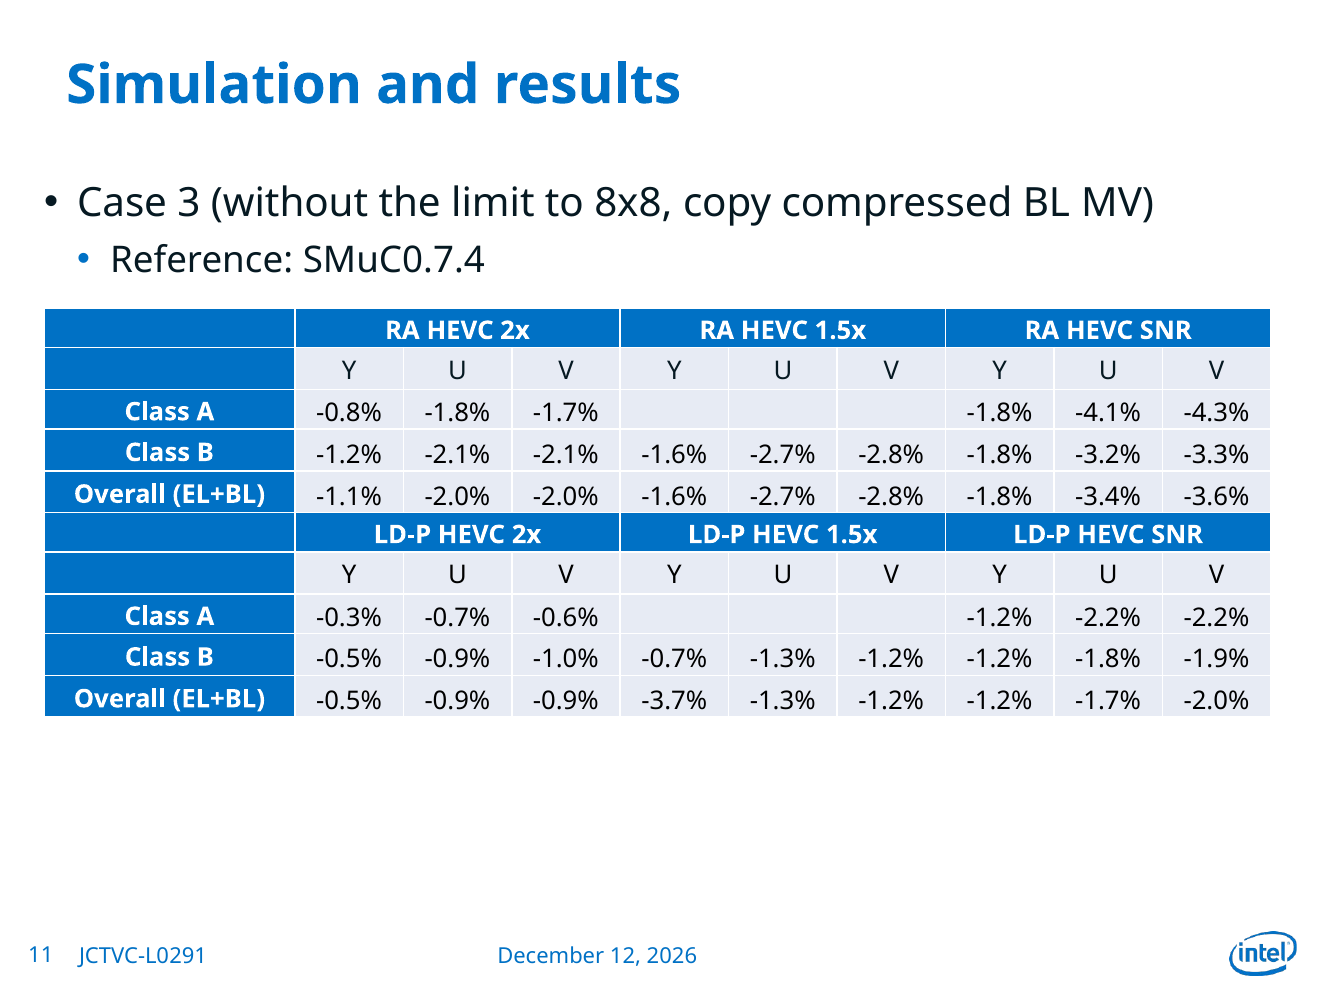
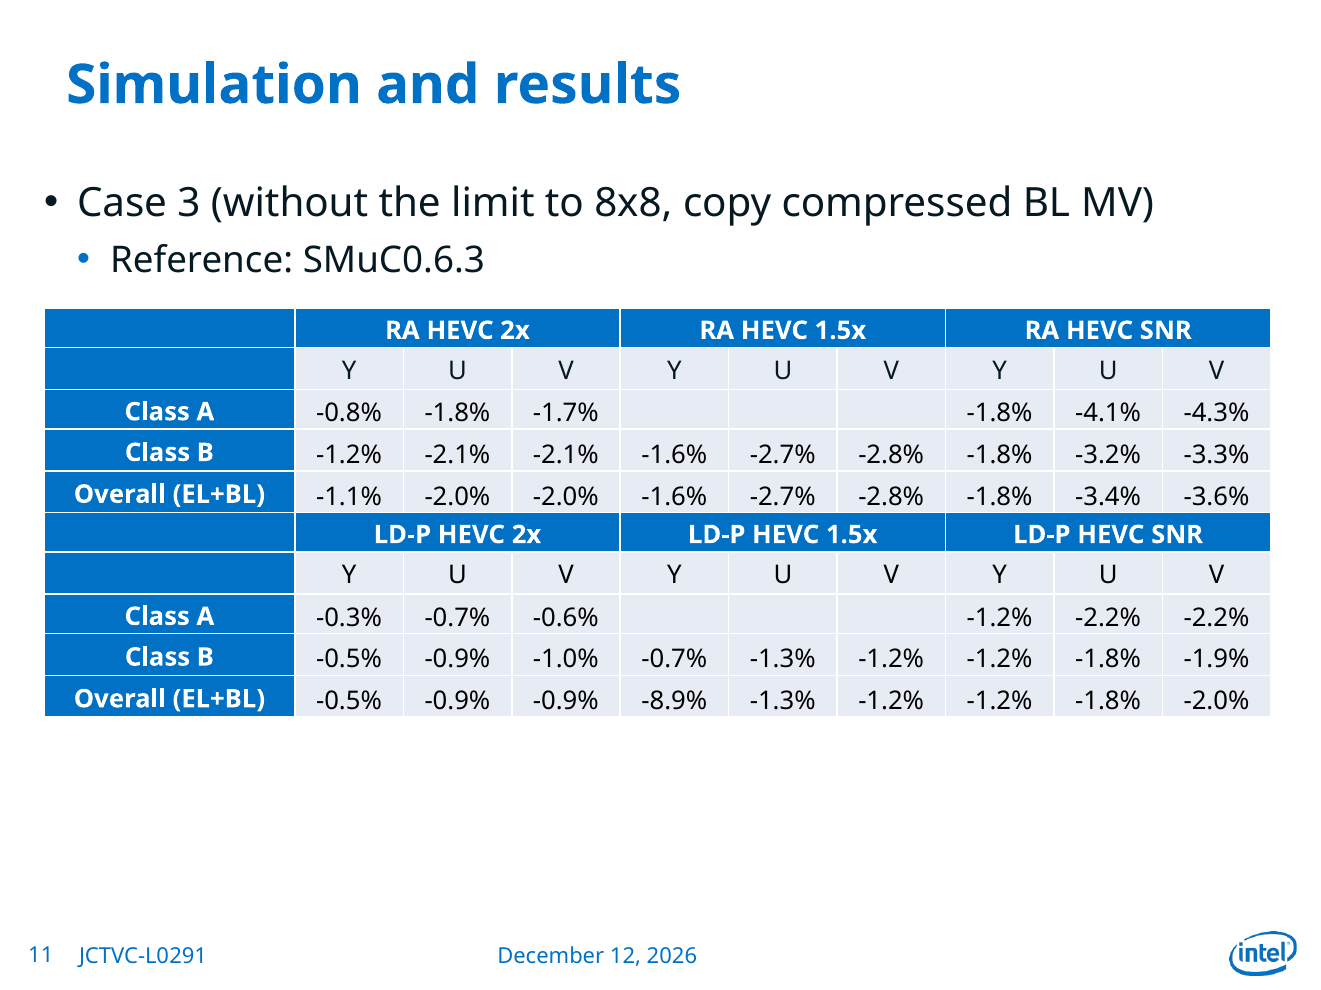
SMuC0.7.4: SMuC0.7.4 -> SMuC0.6.3 (394, 260)
-3.7%: -3.7% -> -8.9% (674, 702)
-1.7%: -1.7% -> -1.8% (1108, 702)
